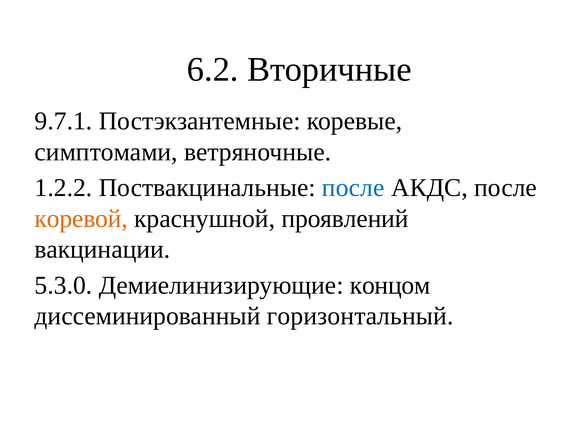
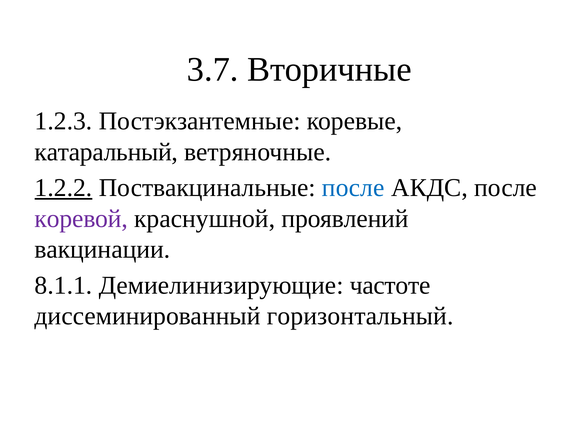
6.2: 6.2 -> 3.7 (213, 69)
9.7.1: 9.7.1 -> 1.2.3 (63, 121)
симптомами: симптомами -> катаральный (106, 152)
1.2.2 underline: none -> present (63, 188)
коревой colour: orange -> purple (81, 219)
5.3.0: 5.3.0 -> 8.1.1 (63, 285)
концом: концом -> частоте (390, 285)
